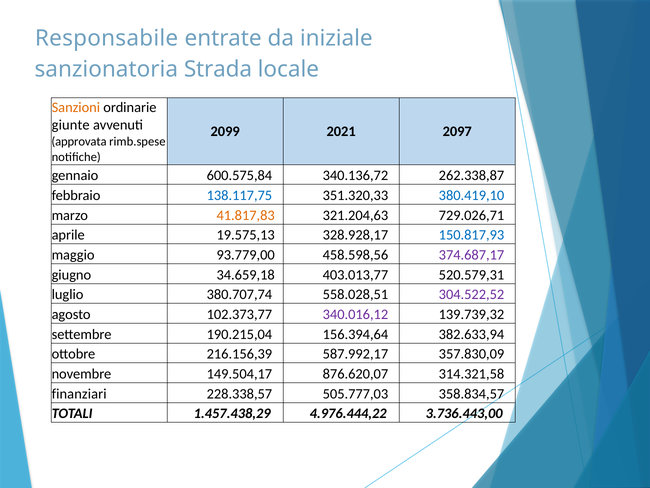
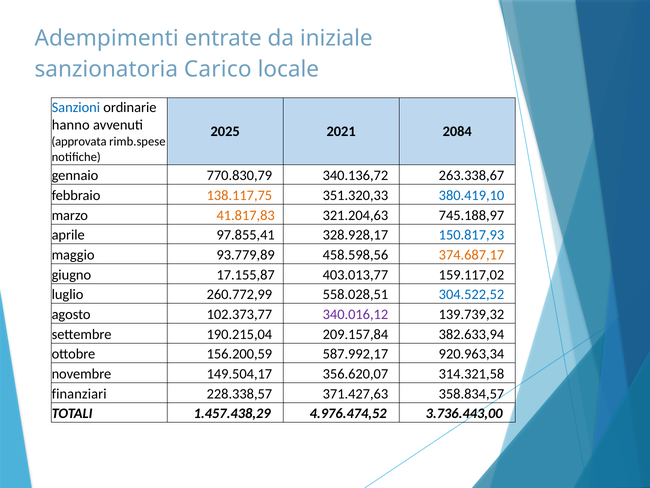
Responsabile: Responsabile -> Adempimenti (107, 38)
Strada: Strada -> Carico (218, 69)
Sanzioni colour: orange -> blue (76, 107)
giunte: giunte -> hanno (71, 125)
2099: 2099 -> 2025 (225, 132)
2097: 2097 -> 2084 (457, 132)
600.575,84: 600.575,84 -> 770.830,79 (239, 176)
262.338,87: 262.338,87 -> 263.338,67 (471, 176)
138.117,75 colour: blue -> orange (239, 195)
729.026,71: 729.026,71 -> 745.188,97 (471, 215)
19.575,13: 19.575,13 -> 97.855,41 (246, 235)
93.779,00: 93.779,00 -> 93.779,89 (246, 255)
374.687,17 colour: purple -> orange (471, 255)
34.659,18: 34.659,18 -> 17.155,87 (246, 275)
520.579,31: 520.579,31 -> 159.117,02 (471, 275)
380.707,74: 380.707,74 -> 260.772,99 (239, 294)
304.522,52 colour: purple -> blue (471, 294)
156.394,64: 156.394,64 -> 209.157,84 (355, 334)
216.156,39: 216.156,39 -> 156.200,59 (239, 354)
357.830,09: 357.830,09 -> 920.963,34 (471, 354)
876.620,07: 876.620,07 -> 356.620,07 (355, 374)
505.777,03: 505.777,03 -> 371.427,63 (355, 393)
4.976.444,22: 4.976.444,22 -> 4.976.474,52 (348, 413)
